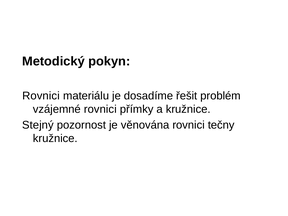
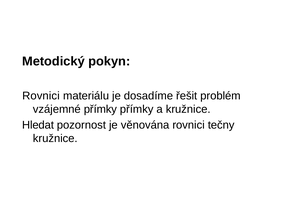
vzájemné rovnici: rovnici -> přímky (100, 109)
Stejný: Stejný -> Hledat (38, 125)
